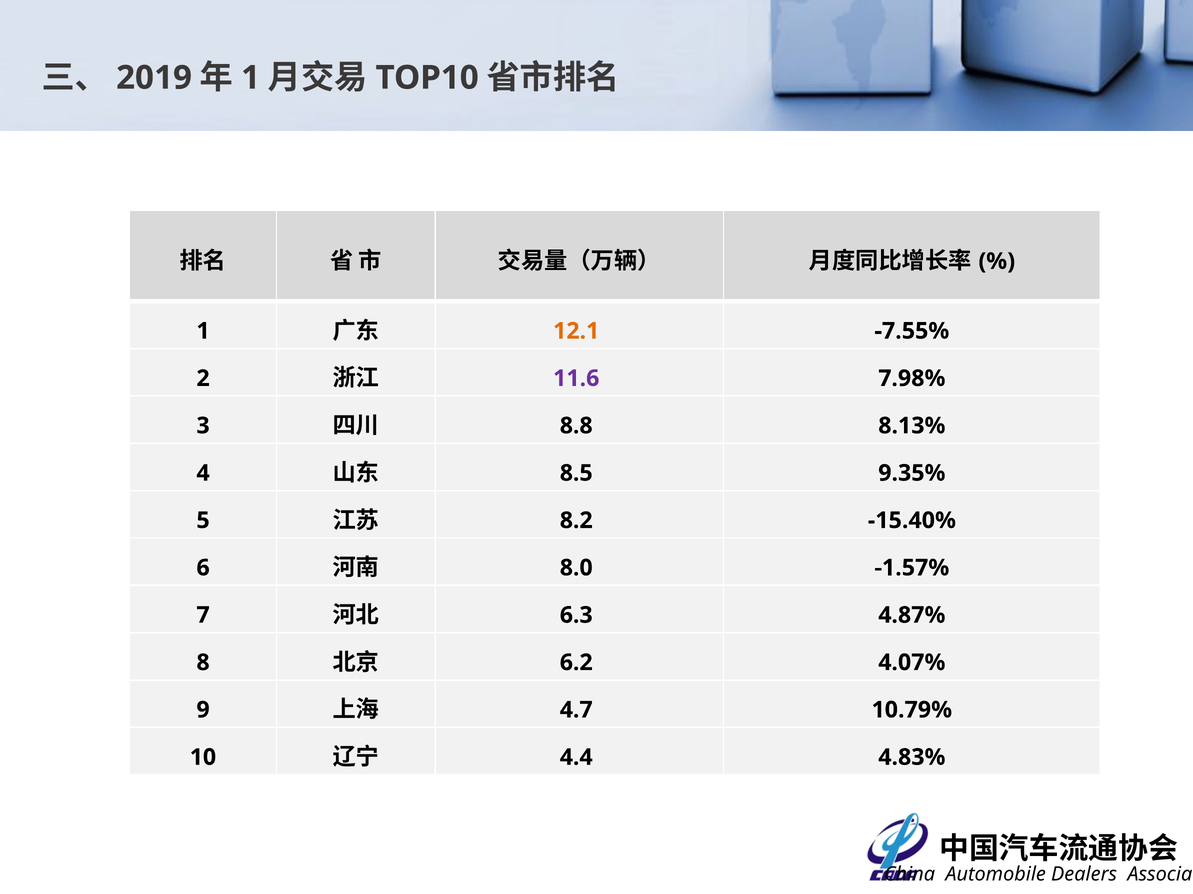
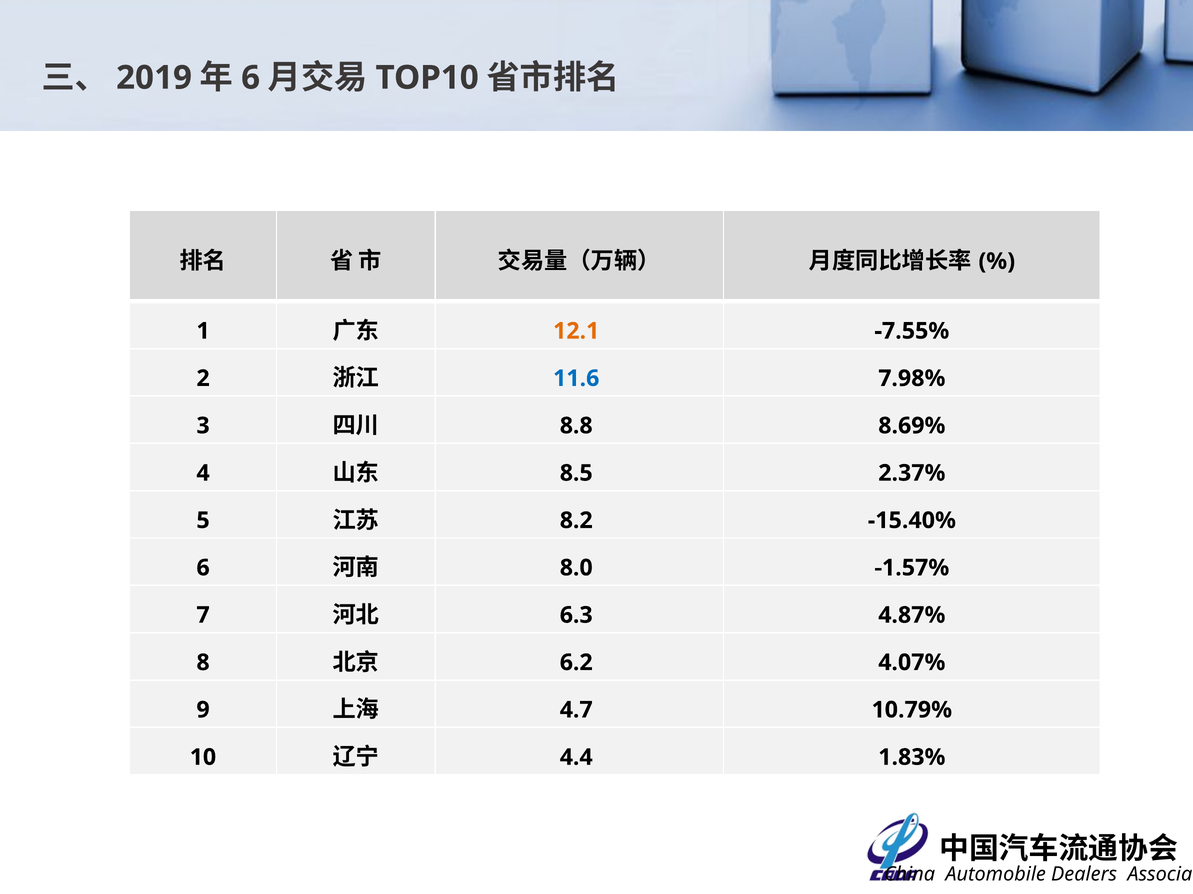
1: 1 -> 6 (251, 78)
11.6 colour: purple -> blue (576, 379)
8.13%: 8.13% -> 8.69% (912, 426)
9.35%: 9.35% -> 2.37% (912, 473)
4.83%: 4.83% -> 1.83% (912, 758)
